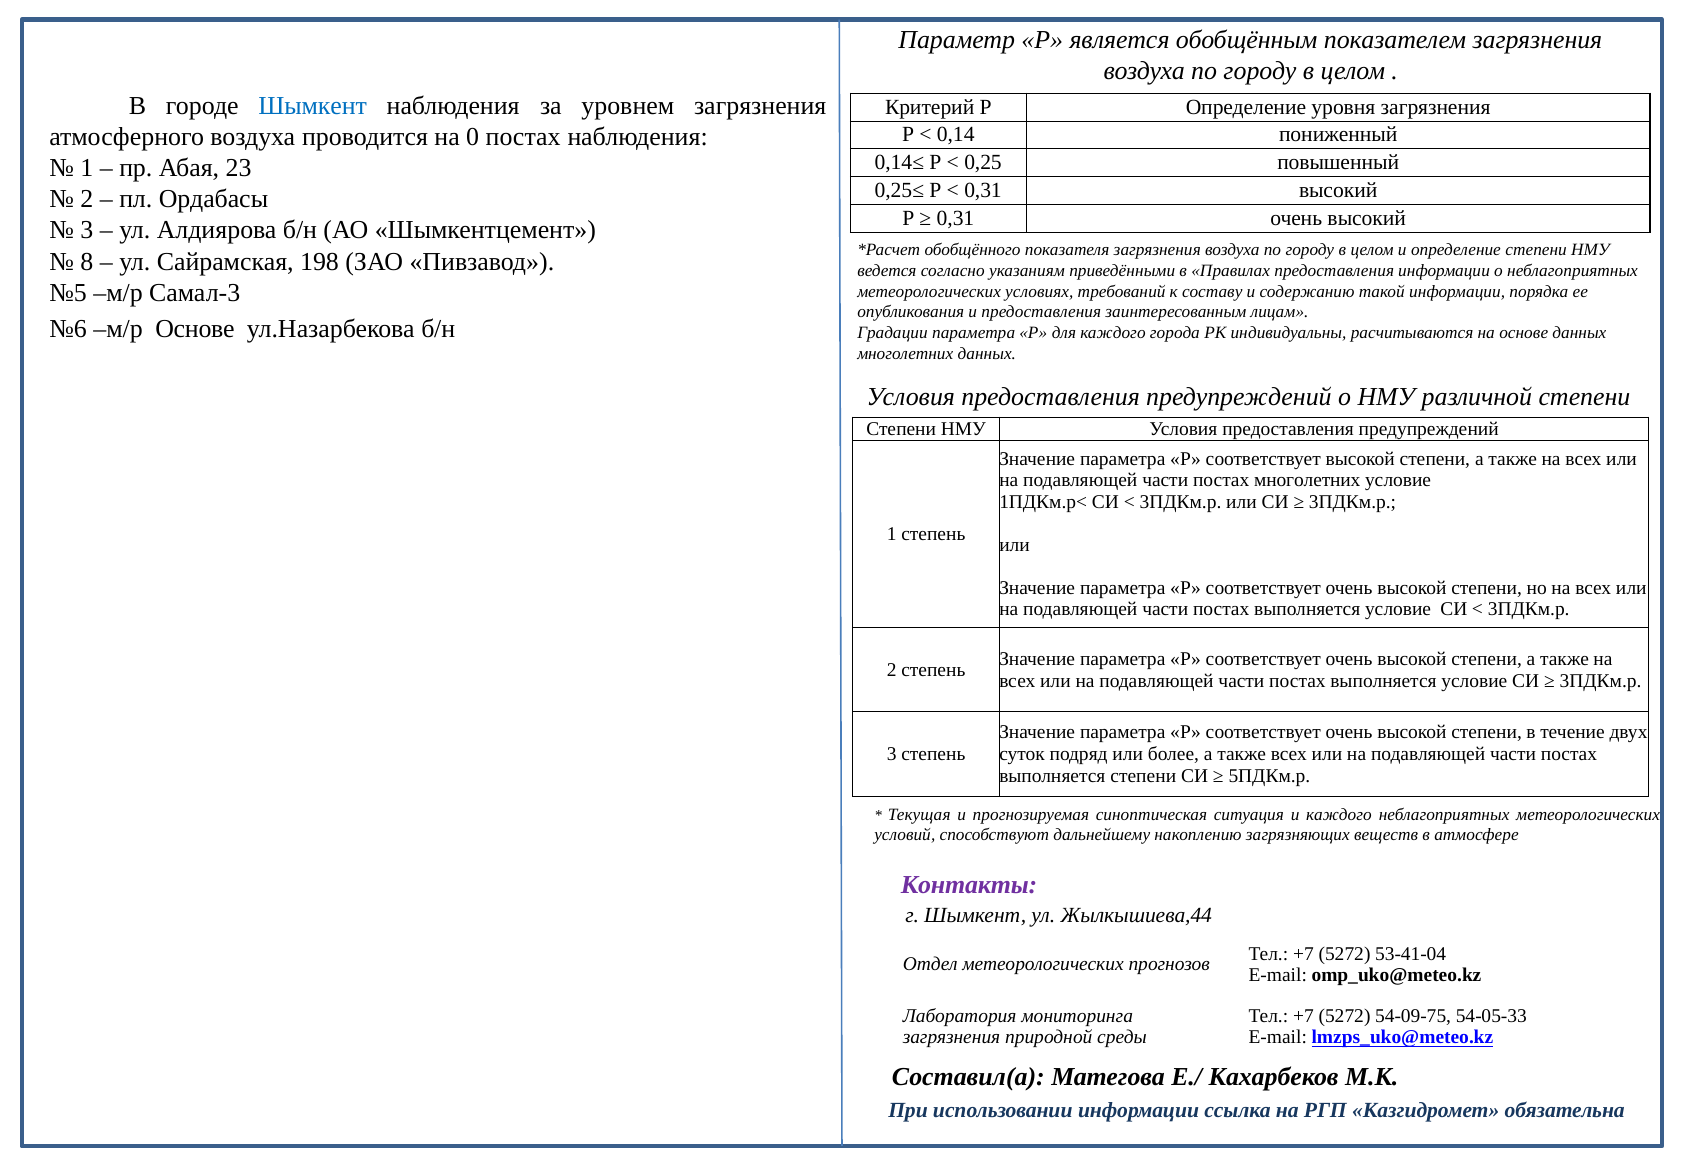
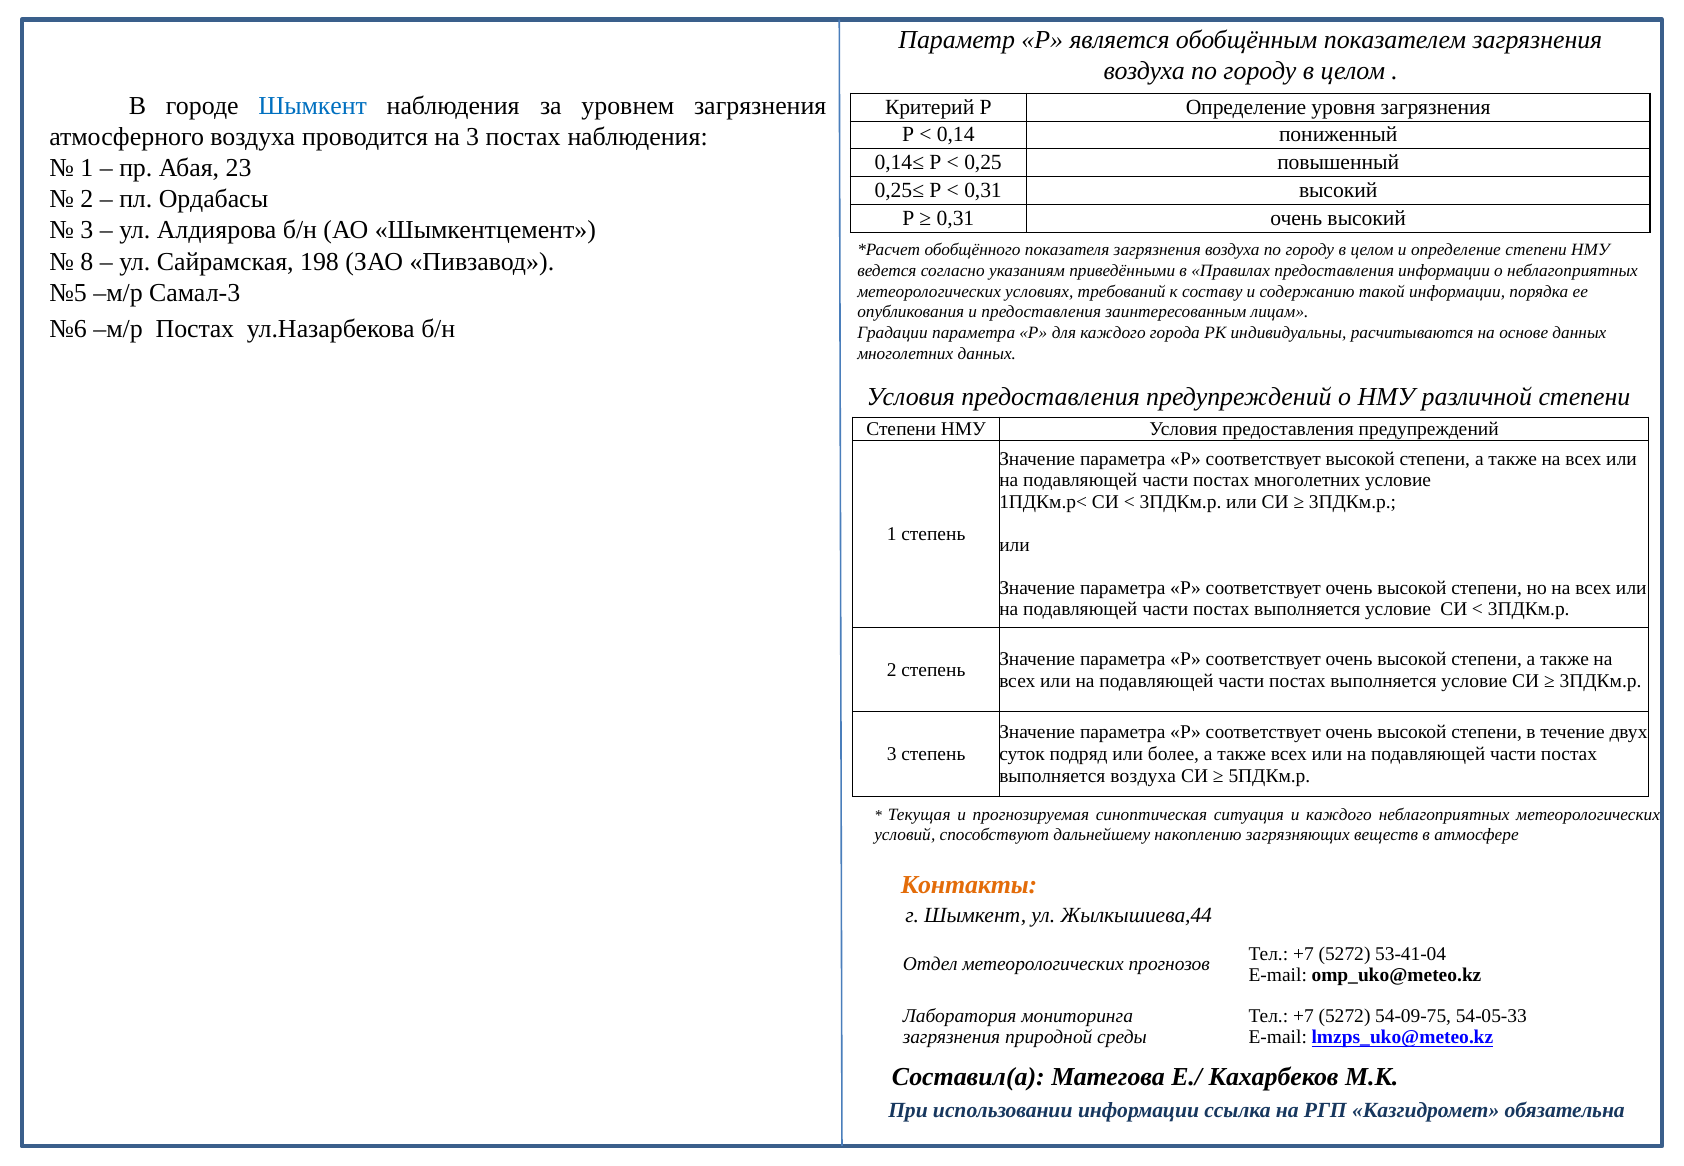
на 0: 0 -> 3 (473, 137)
м/р Основе: Основе -> Постах (195, 329)
выполняется степени: степени -> воздуха (1143, 776)
Контакты colour: purple -> orange (969, 885)
